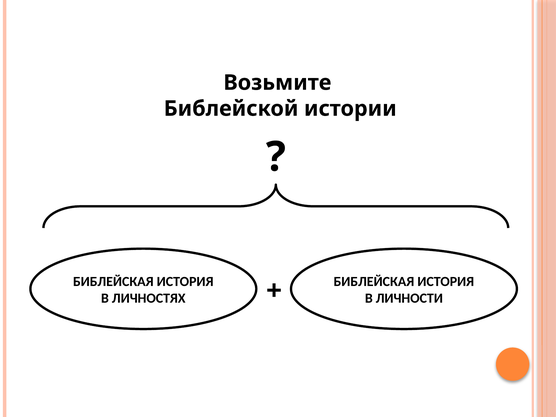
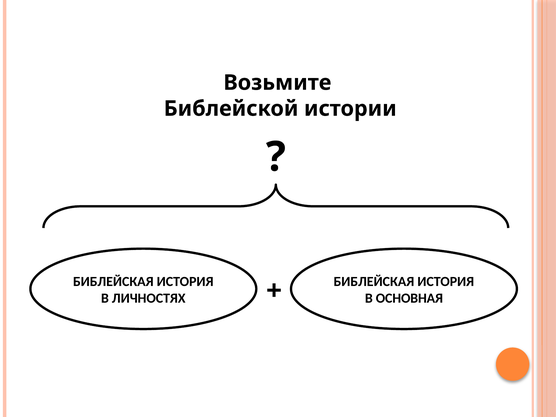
ЛИЧНОСТИ: ЛИЧНОСТИ -> ОСНОВНАЯ (409, 298)
